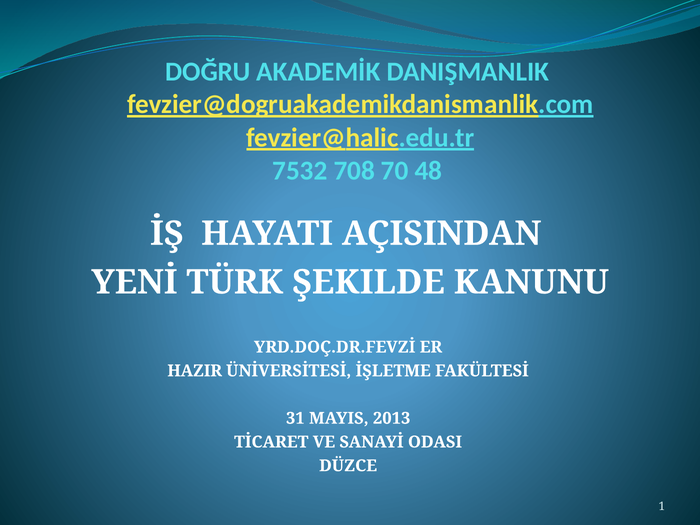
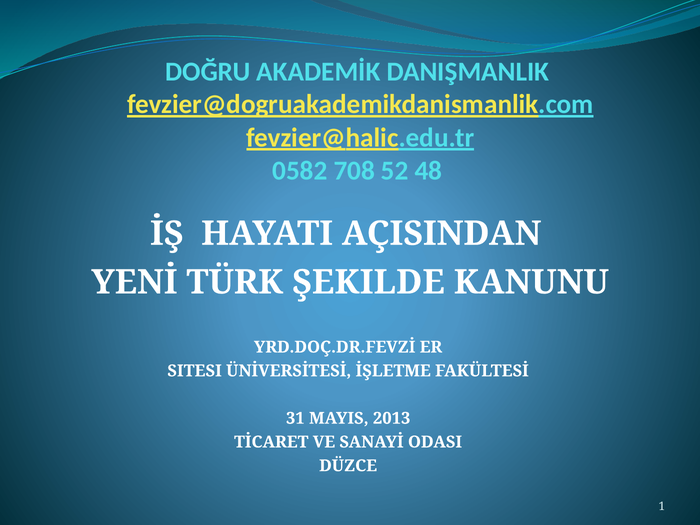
7532: 7532 -> 0582 (300, 171)
70: 70 -> 52 (395, 171)
HAZIR: HAZIR -> SITESI (195, 371)
